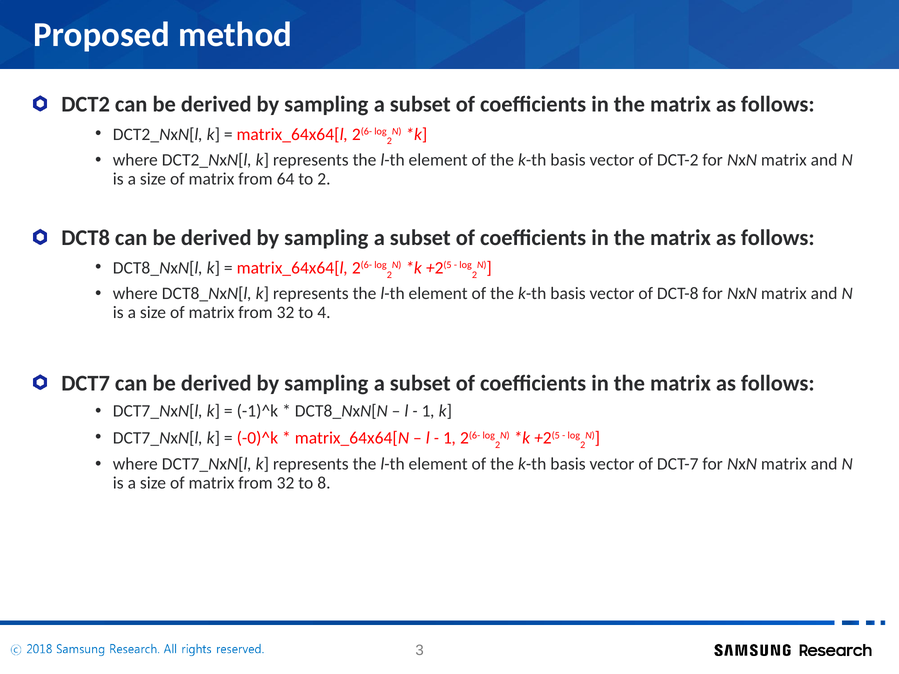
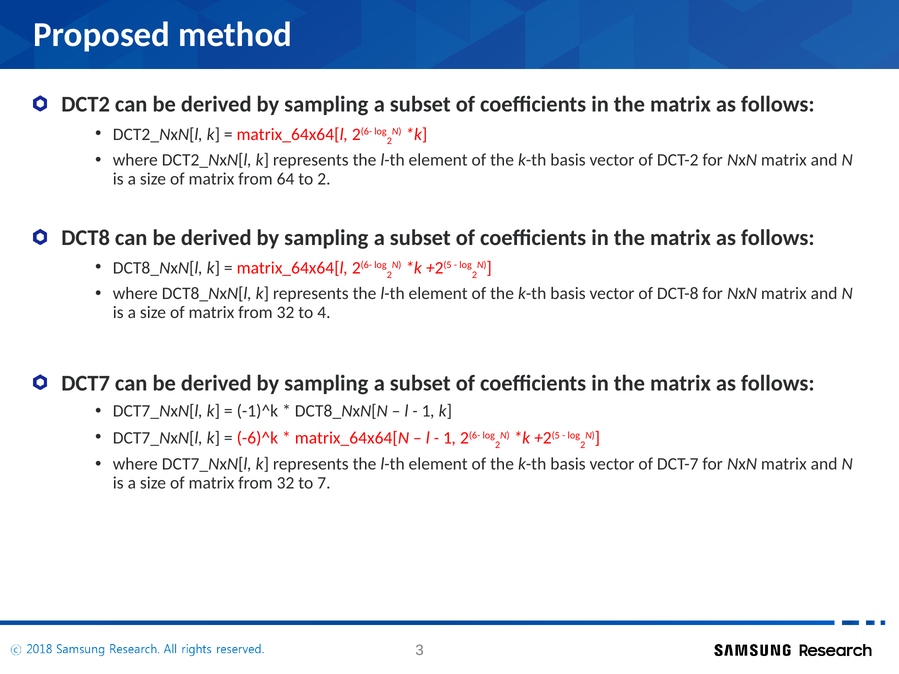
-0)^k: -0)^k -> -6)^k (257, 438)
8: 8 -> 7 (324, 483)
